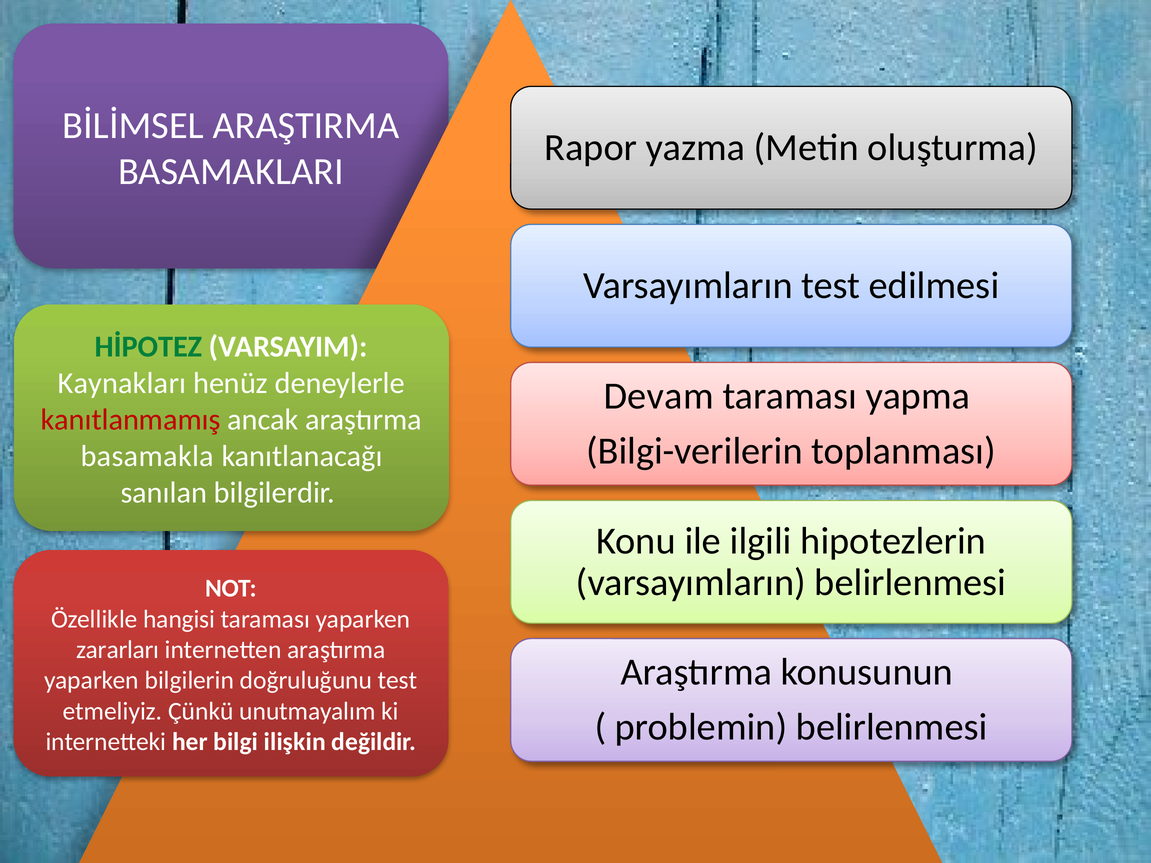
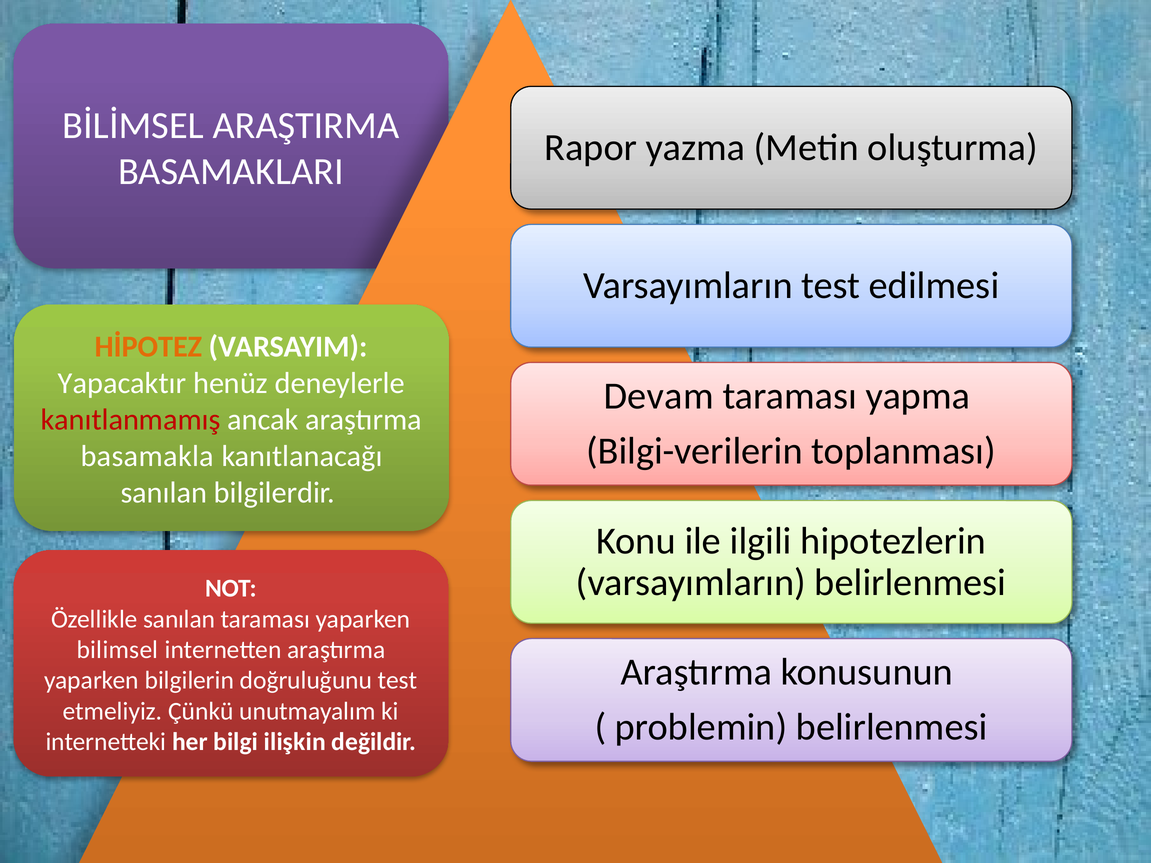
HİPOTEZ colour: green -> orange (149, 347)
Kaynakları: Kaynakları -> Yapacaktır (122, 383)
Özellikle hangisi: hangisi -> sanılan (179, 619)
zararları: zararları -> bilimsel (117, 650)
